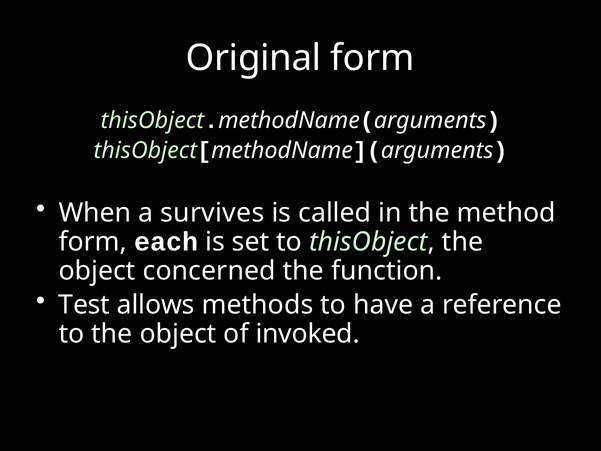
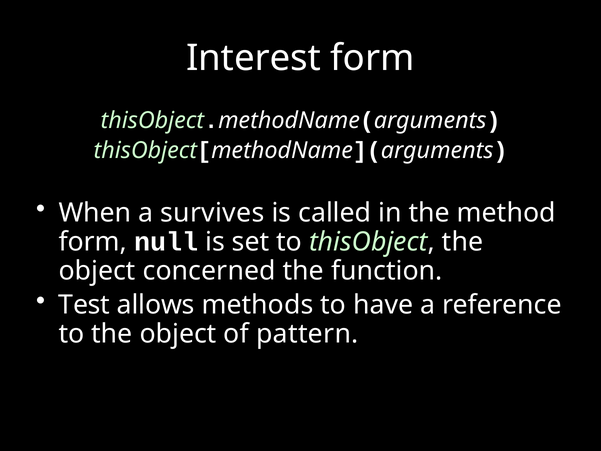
Original: Original -> Interest (253, 58)
each: each -> null (166, 242)
invoked: invoked -> pattern (307, 334)
